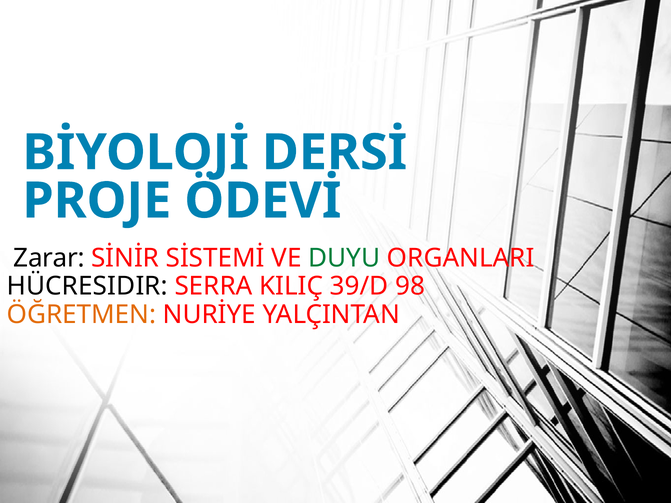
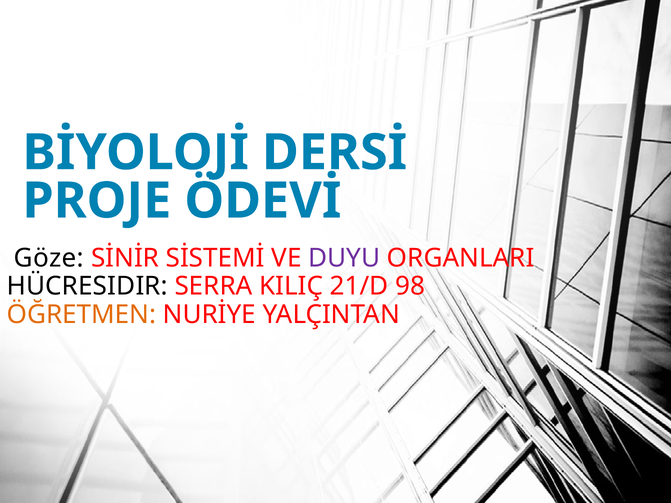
Zarar: Zarar -> Göze (49, 258)
DUYU colour: green -> purple (344, 258)
39/D: 39/D -> 21/D (359, 287)
